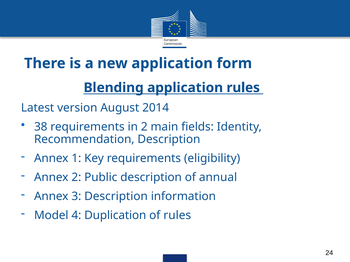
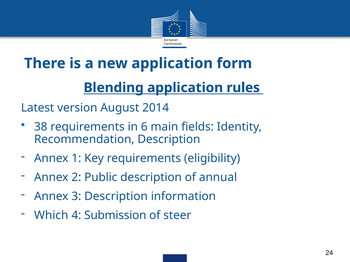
in 2: 2 -> 6 (144, 127)
Model: Model -> Which (51, 216)
Duplication: Duplication -> Submission (115, 216)
of rules: rules -> steer (177, 216)
